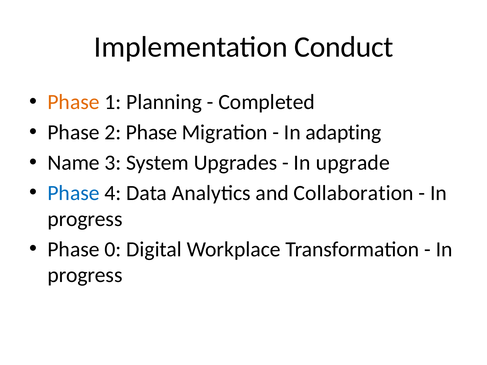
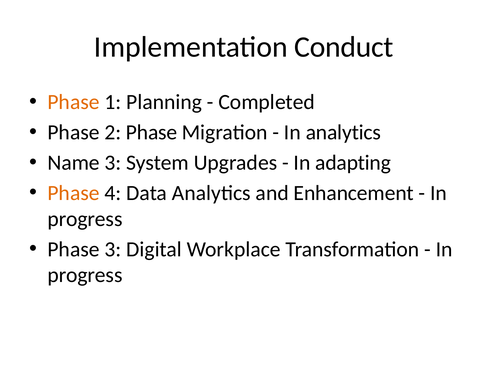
In adapting: adapting -> analytics (343, 132)
upgrade: upgrade -> adapting (353, 163)
Phase colour: blue -> orange (74, 193)
Collaboration: Collaboration -> Enhancement (354, 193)
Phase 0: 0 -> 3 (113, 249)
